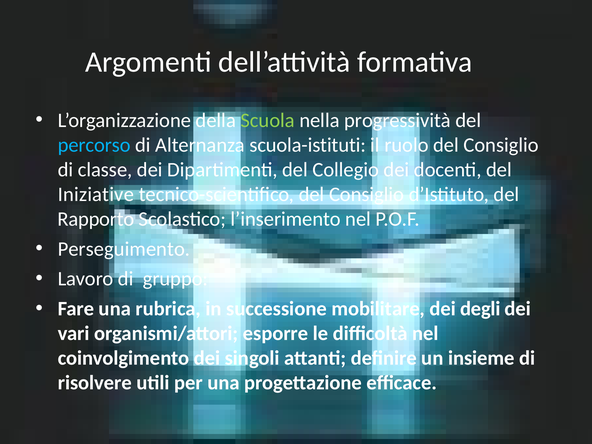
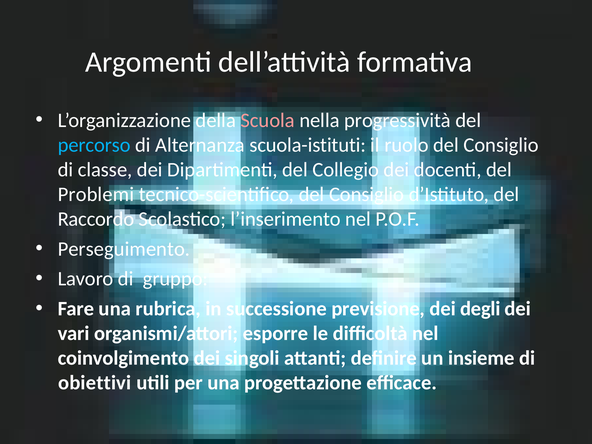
Scuola colour: light green -> pink (268, 120)
Iniziative: Iniziative -> Problemi (96, 194)
Rapporto: Rapporto -> Raccordo (96, 219)
mobilitare: mobilitare -> previsione (378, 309)
risolvere: risolvere -> obiettivi (95, 383)
